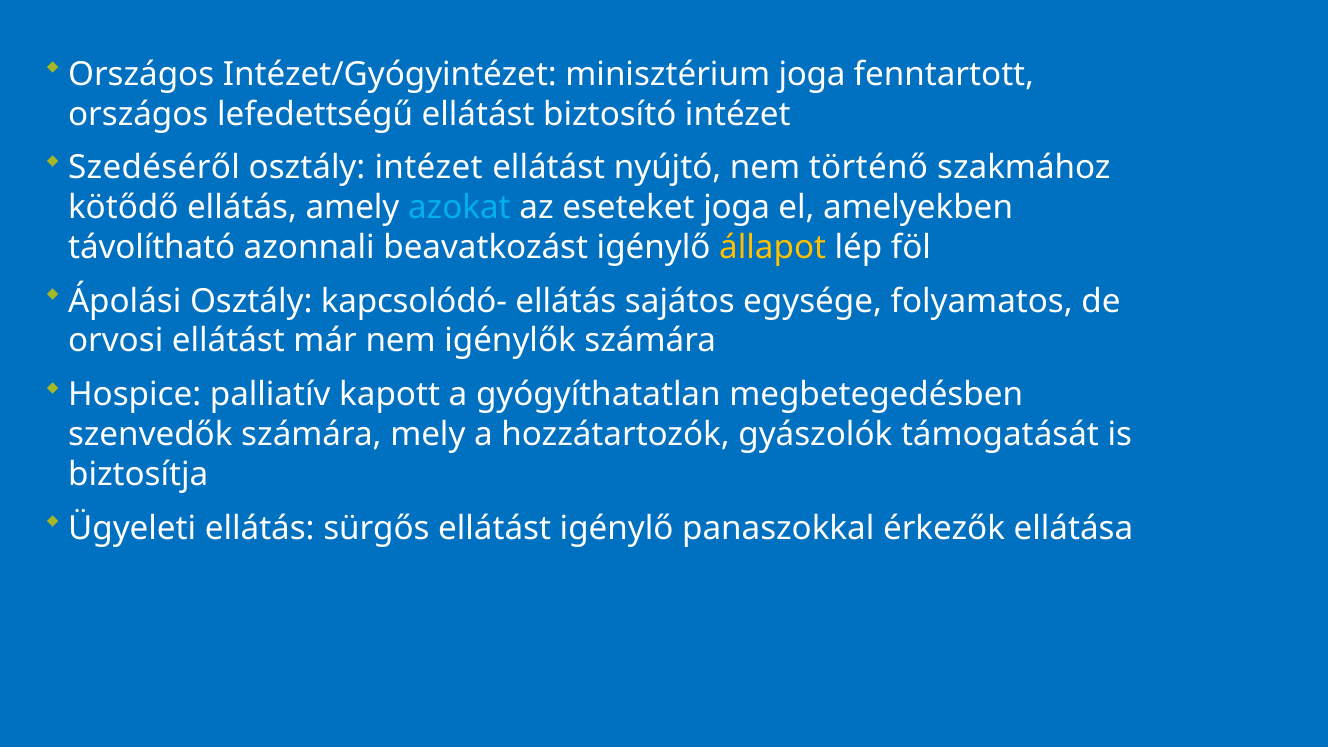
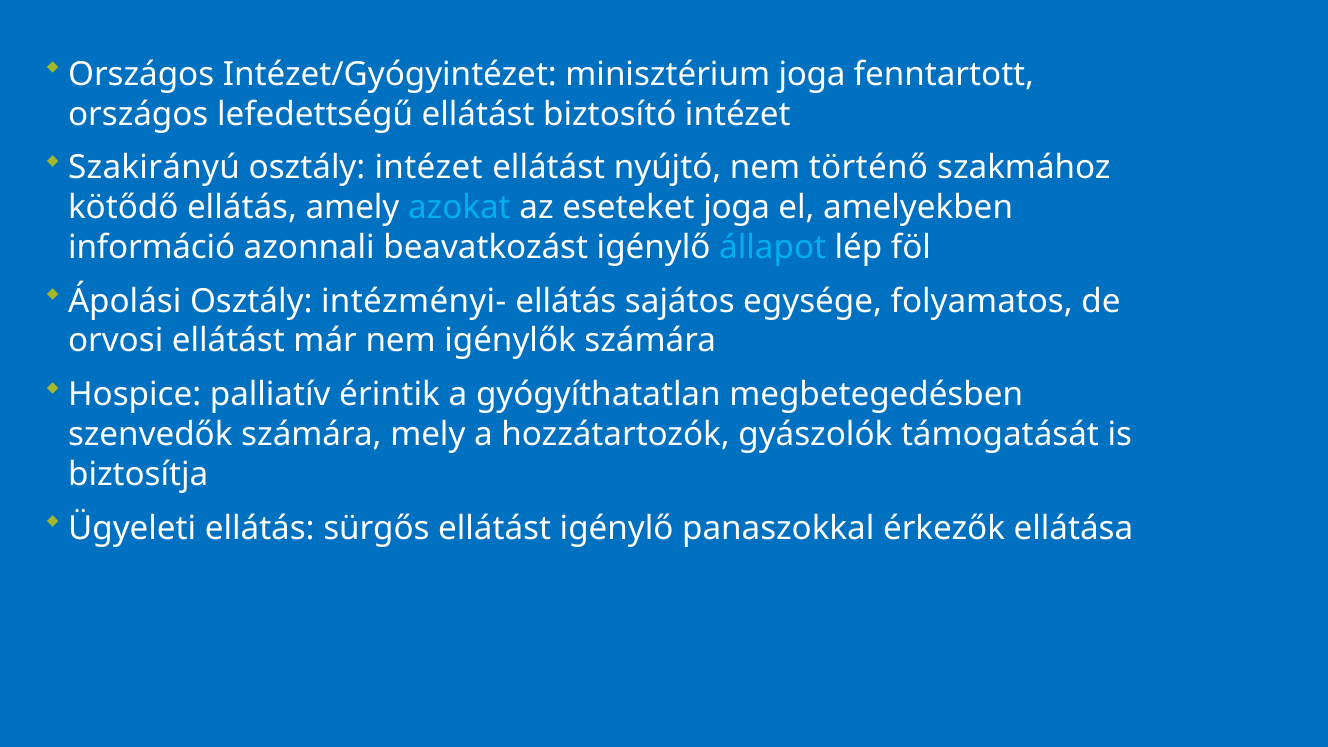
Szedéséről: Szedéséről -> Szakirányú (154, 168)
távolítható: távolítható -> információ (152, 247)
állapot colour: yellow -> light blue (773, 247)
kapcsolódó-: kapcsolódó- -> intézményi- (414, 301)
kapott: kapott -> érintik (390, 395)
